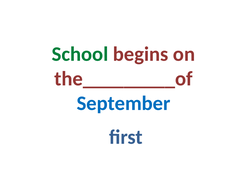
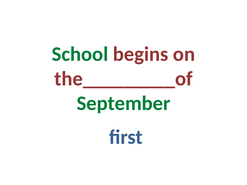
September colour: blue -> green (123, 104)
